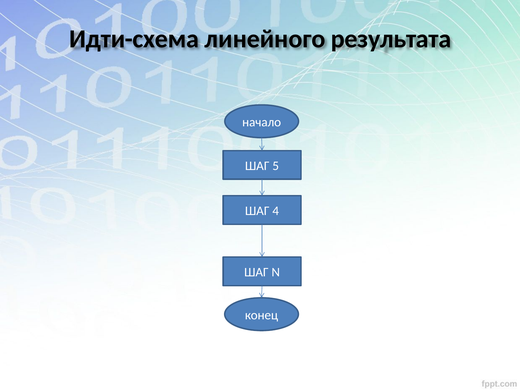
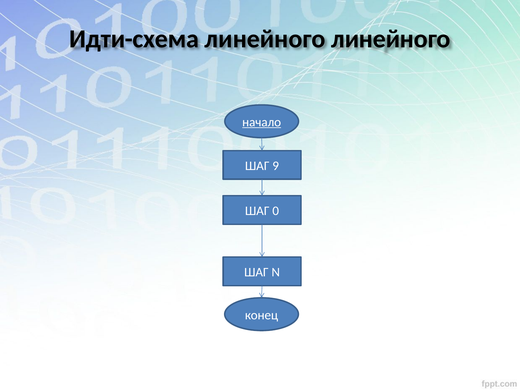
линейного результата: результата -> линейного (391, 39)
начало underline: none -> present (262, 122)
5: 5 -> 9 (276, 166)
4: 4 -> 0 (276, 211)
